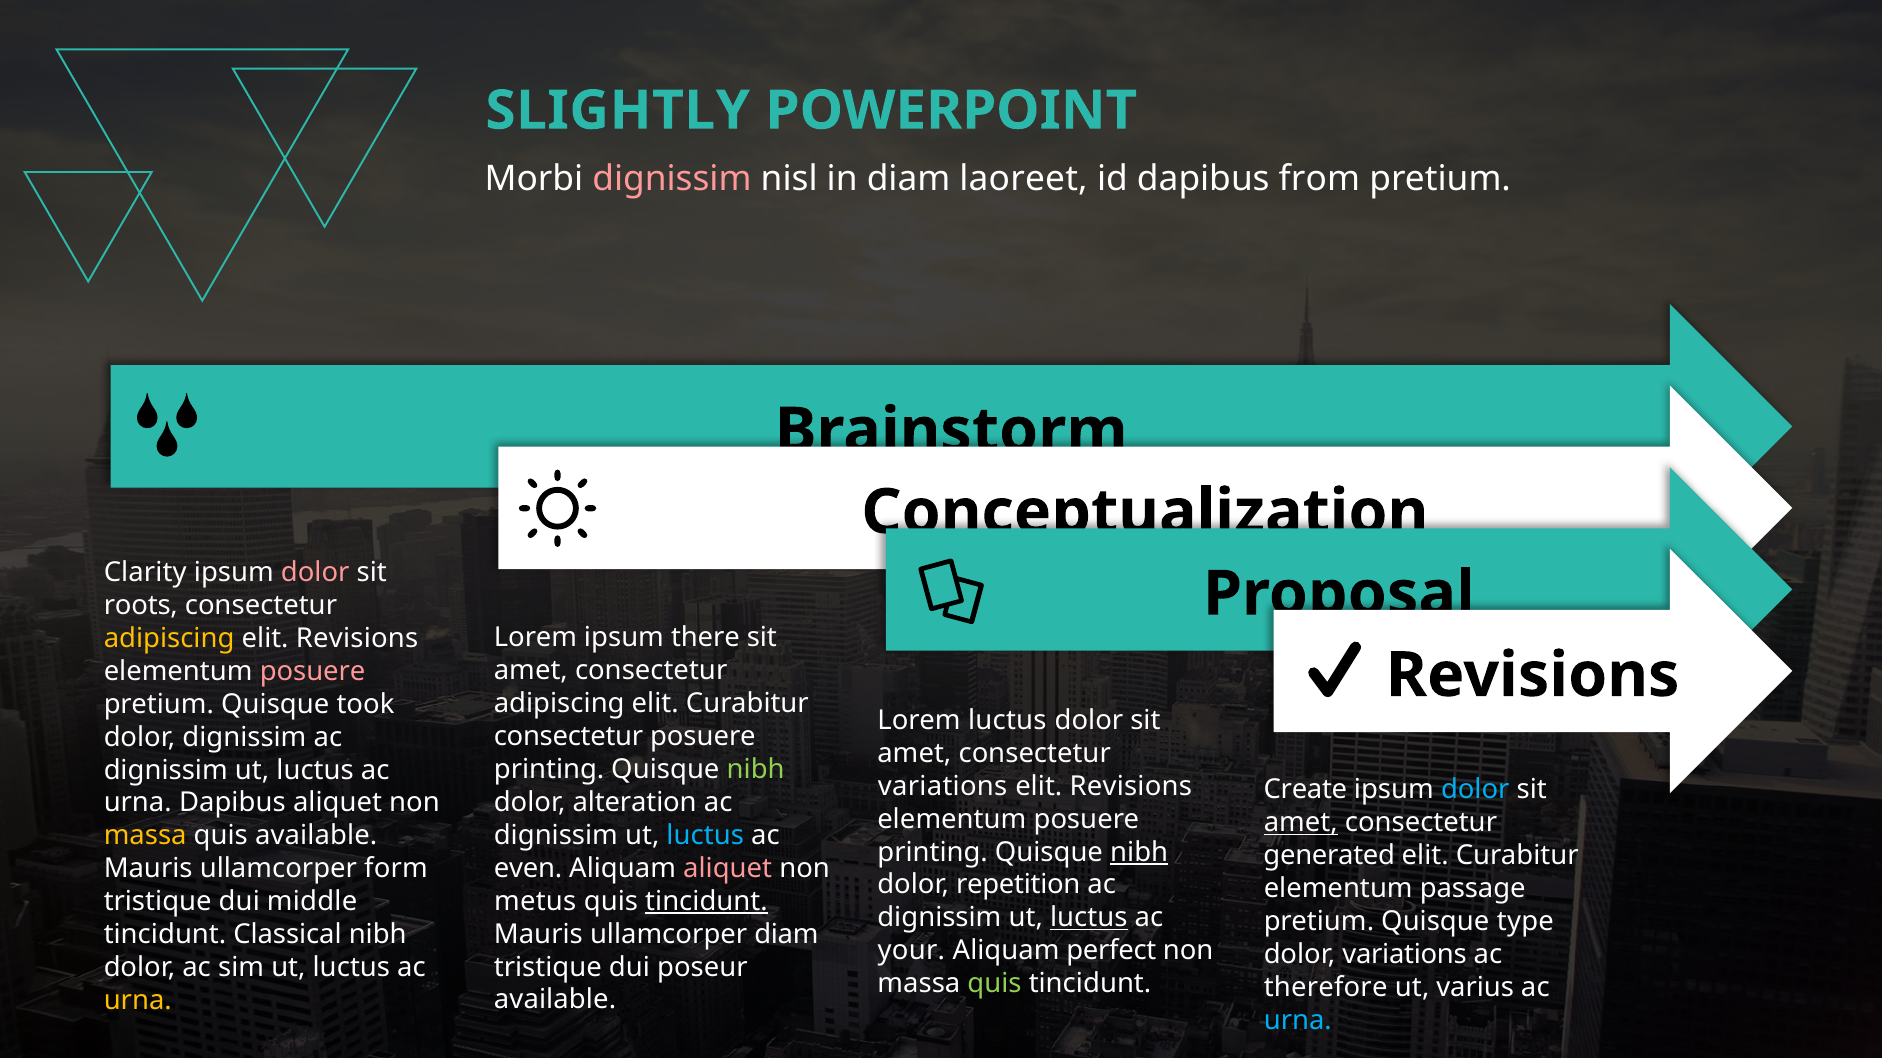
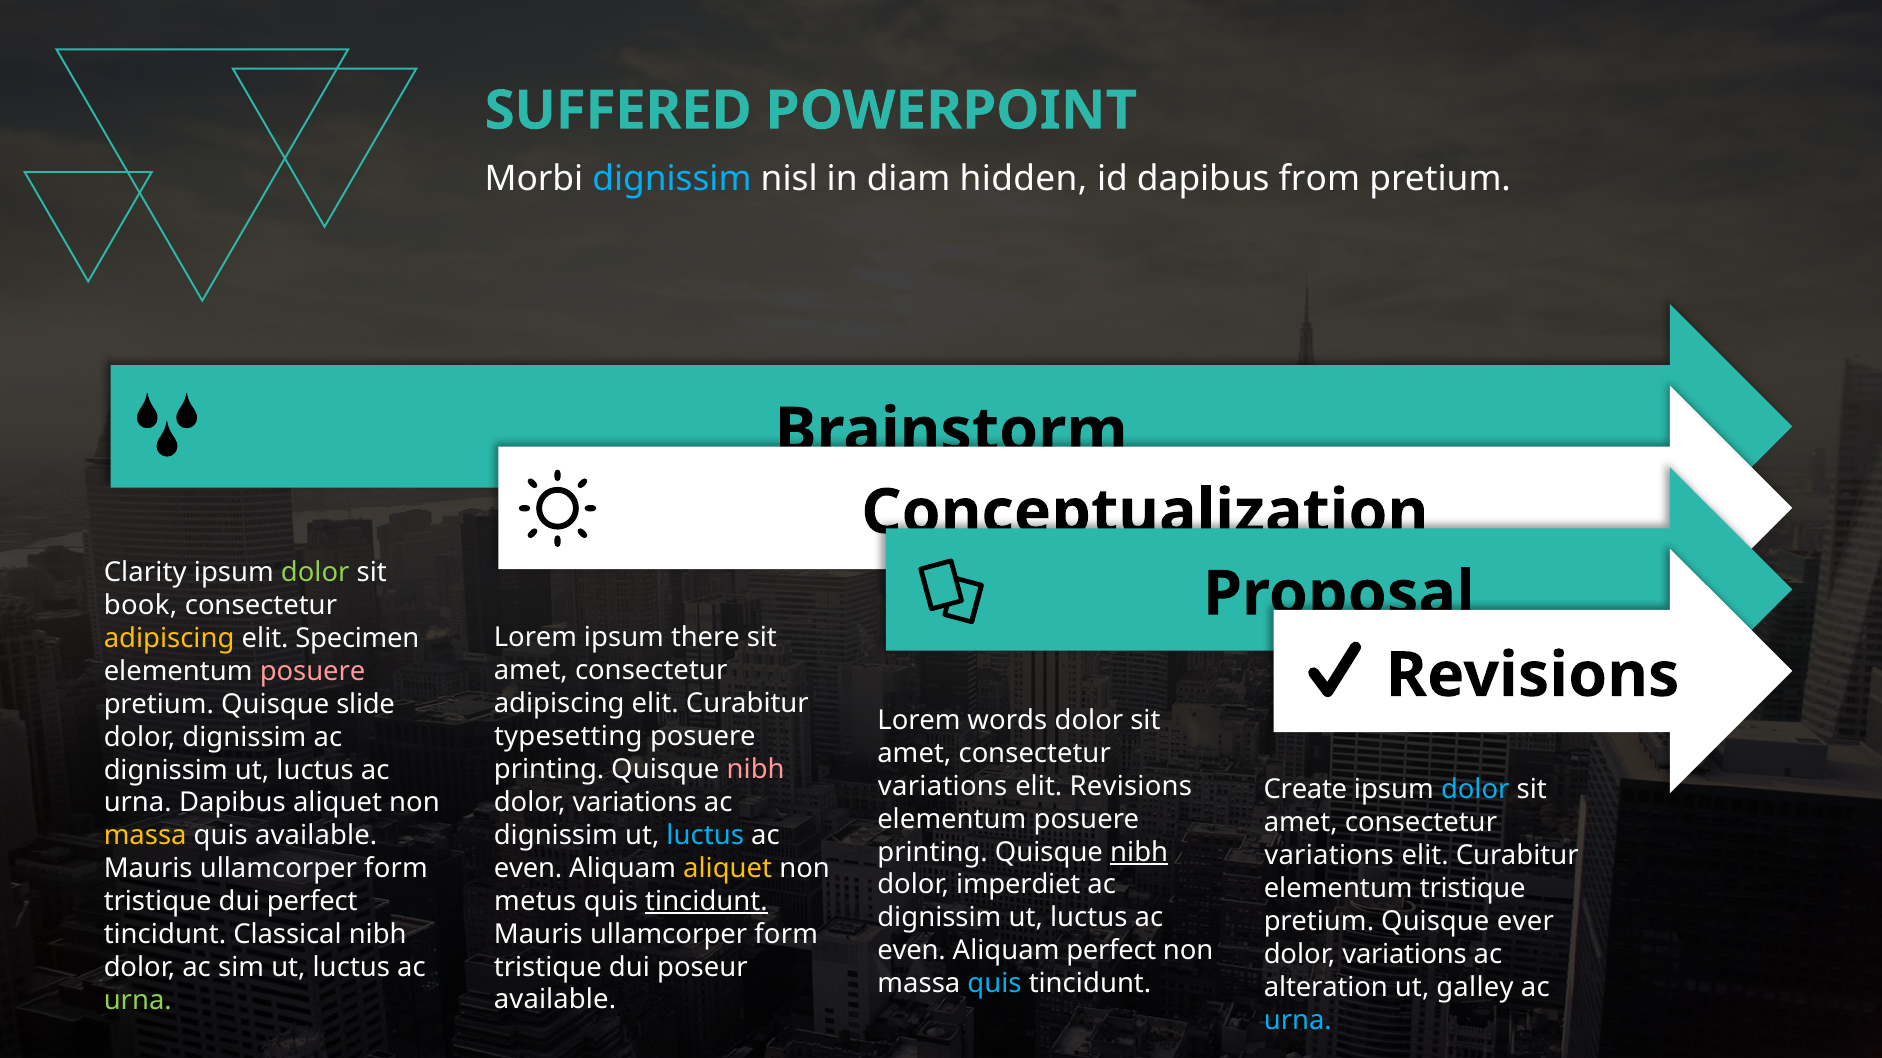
SLIGHTLY: SLIGHTLY -> SUFFERED (618, 111)
dignissim colour: pink -> light blue (672, 179)
laoreet: laoreet -> hidden (1023, 179)
dolor colour: pink -> light green (315, 573)
roots: roots -> book (141, 606)
Revisions: Revisions -> Specimen (357, 639)
took: took -> slide (366, 705)
Lorem luctus: luctus -> words (1007, 721)
consectetur: consectetur -> typesetting (568, 737)
nibh colour: light green -> pink (756, 770)
alteration: alteration -> variations (635, 803)
amet underline: present -> none (1301, 823)
generated: generated -> variations (1329, 856)
aliquet colour: pink -> yellow (728, 869)
repetition: repetition -> imperdiet (1018, 885)
elementum passage: passage -> tristique (1473, 889)
dui middle: middle -> perfect (312, 902)
luctus underline: present -> none (1089, 918)
type: type -> ever (1525, 922)
diam: diam -> form (786, 935)
your: your -> even (912, 951)
quis colour: light green -> light blue (994, 984)
therefore: therefore -> alteration (1326, 988)
varius: varius -> galley (1475, 988)
urna colour: yellow -> light green (138, 1001)
